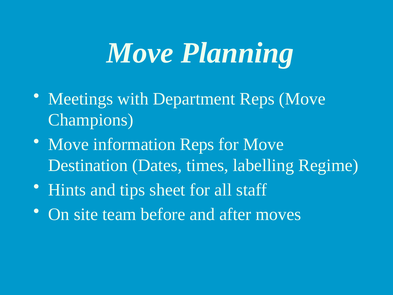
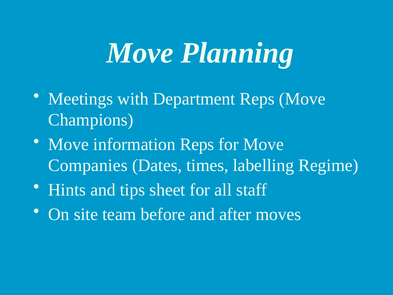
Destination: Destination -> Companies (88, 165)
